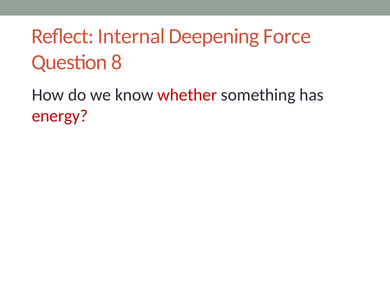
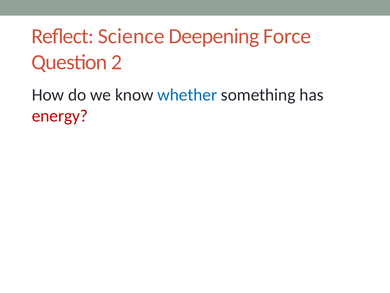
Internal: Internal -> Science (131, 36)
8: 8 -> 2 (117, 62)
whether colour: red -> blue (187, 95)
